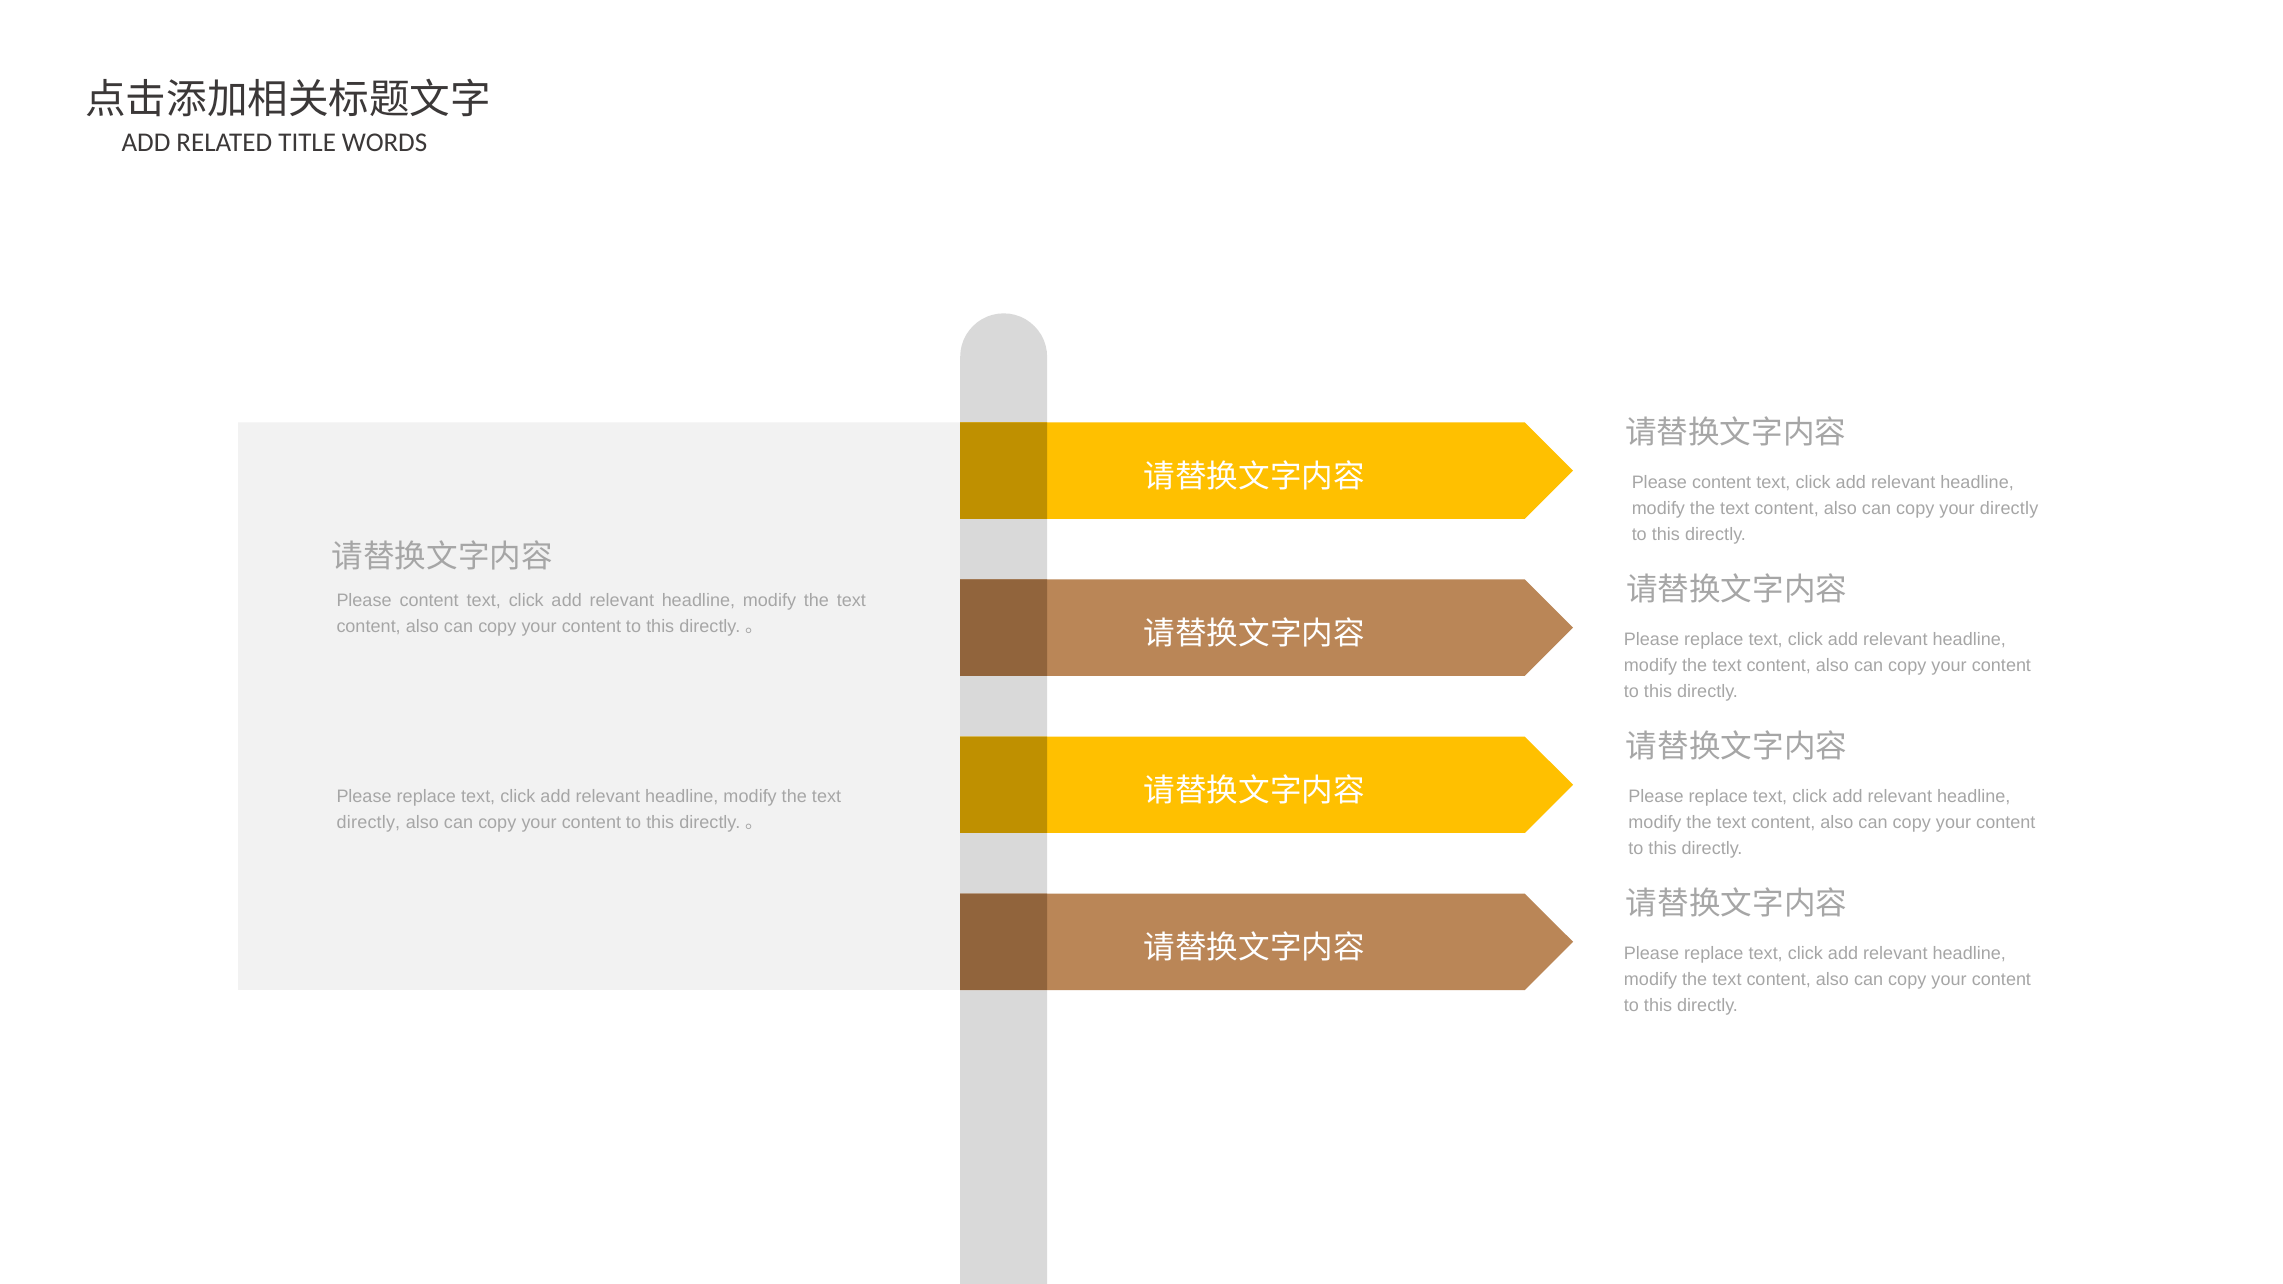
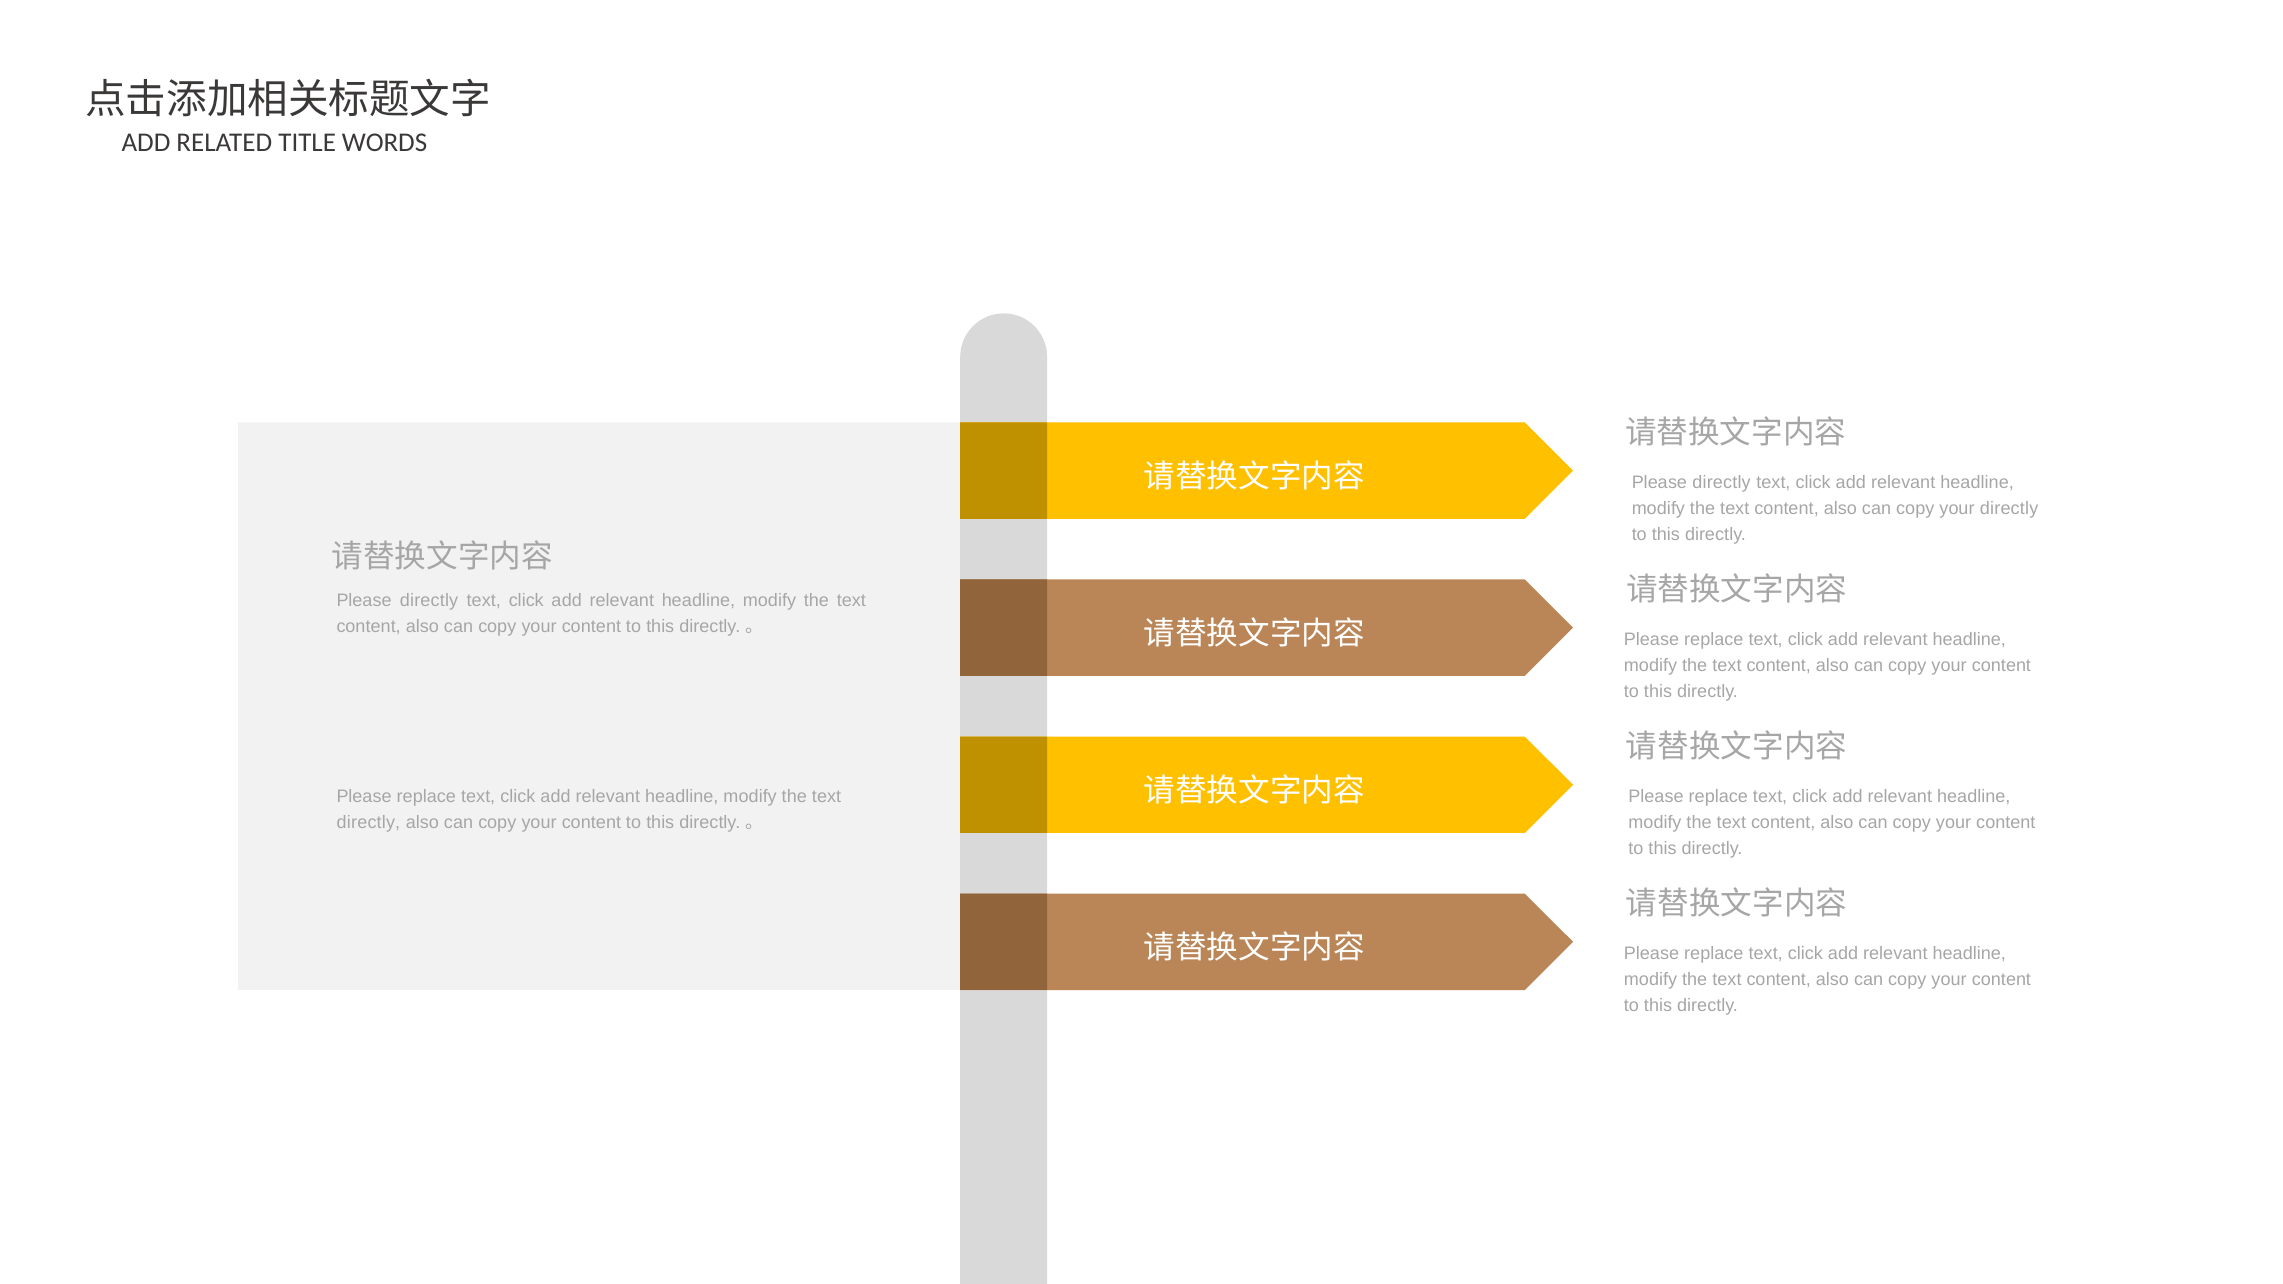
content: content -> directly (1722, 483)
content: content -> directly (429, 601)
